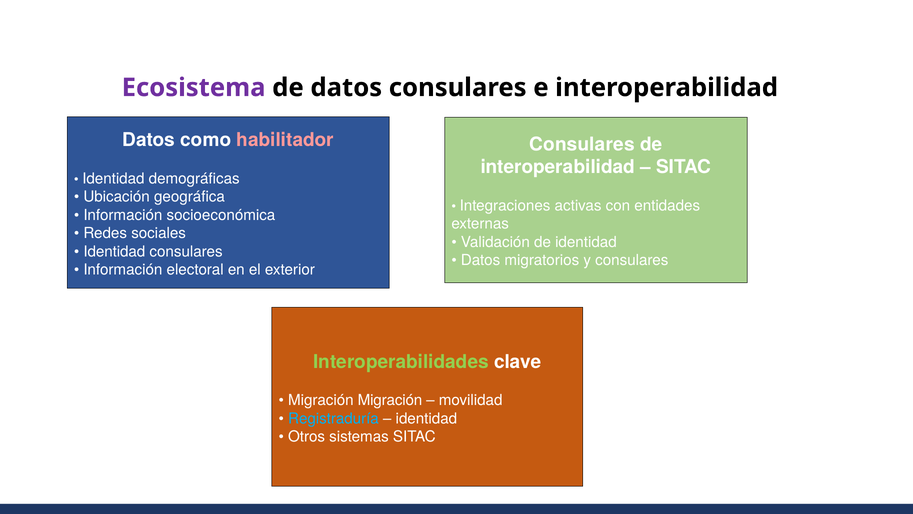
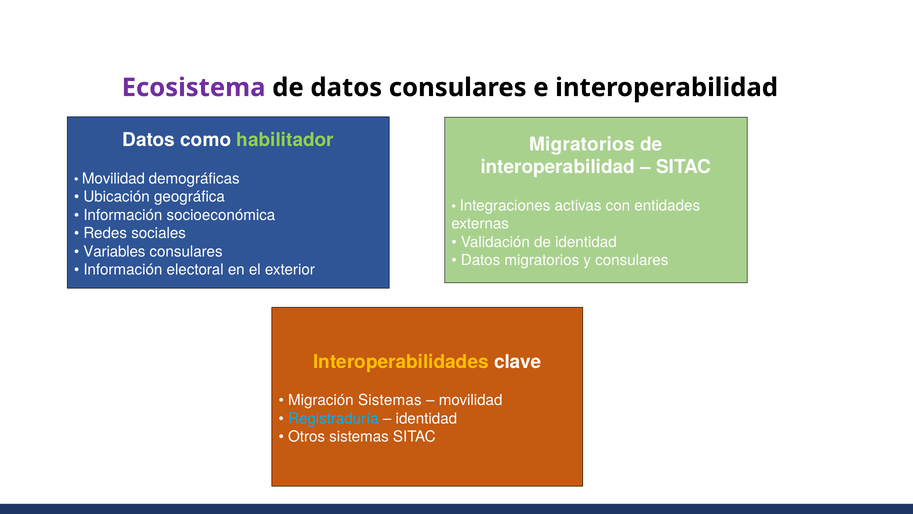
habilitador colour: pink -> light green (285, 140)
Consulares: Consulares -> Migratorios (582, 144)
Identidad: Identidad -> Movilidad (113, 178)
Identidad: Identidad -> Variables (114, 251)
Interoperabilidades colour: light green -> yellow (401, 361)
Migración Migración: Migración -> Sistemas (390, 400)
